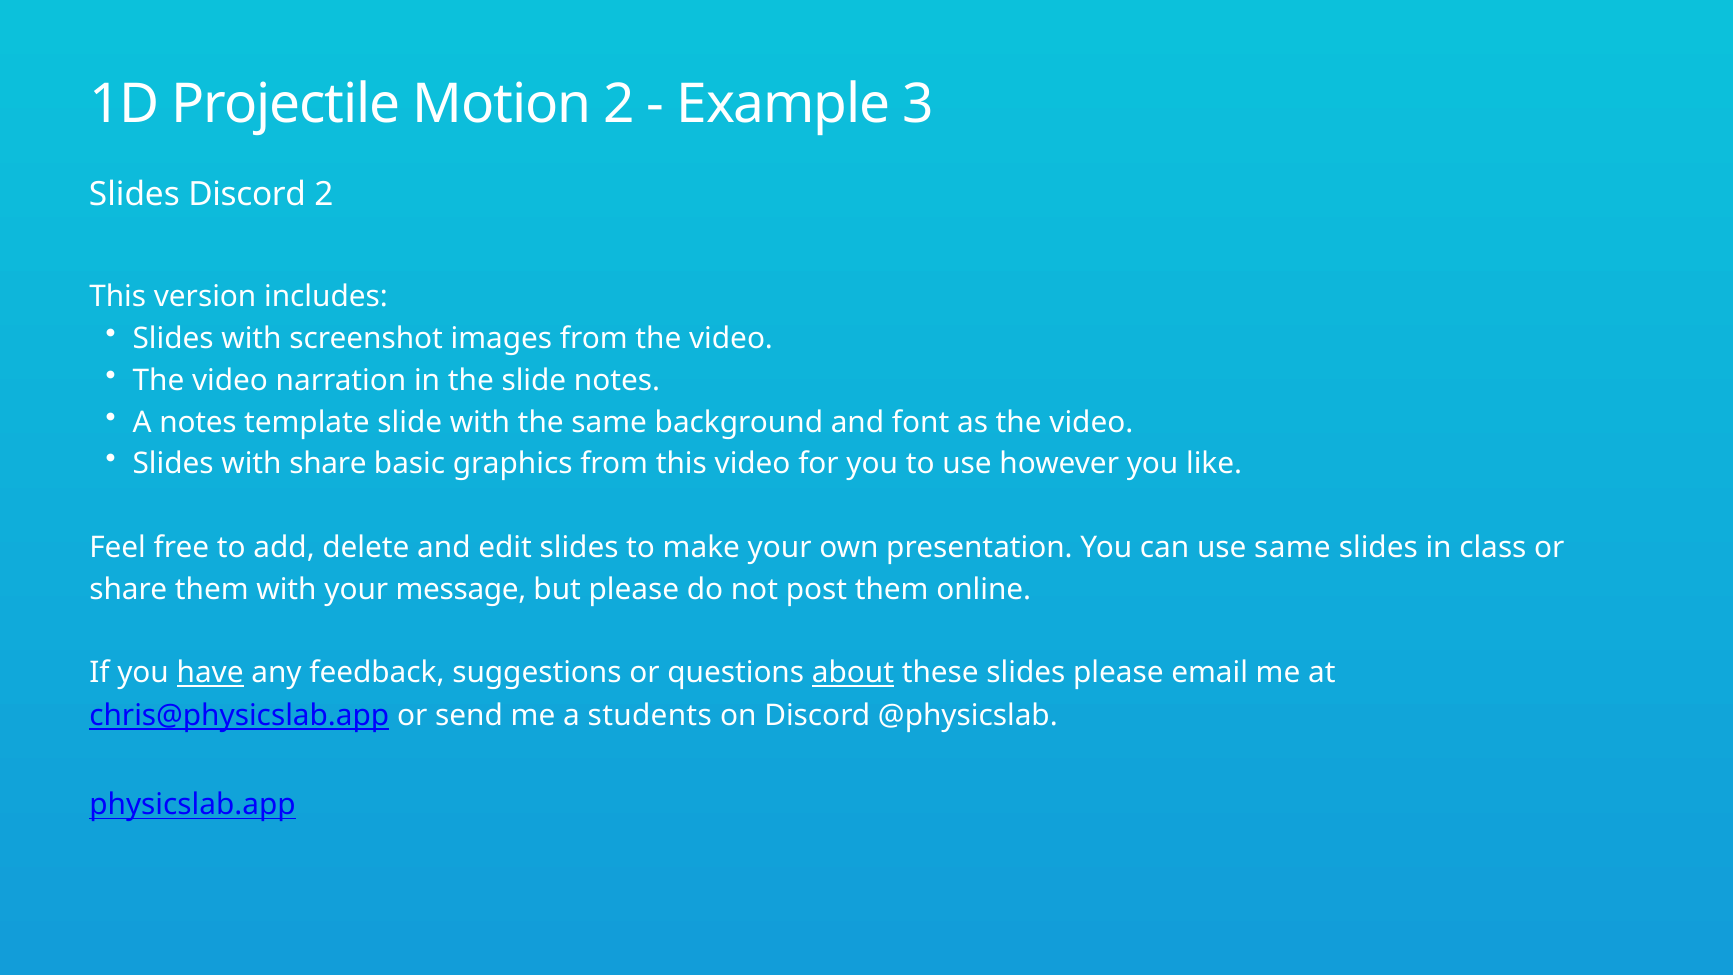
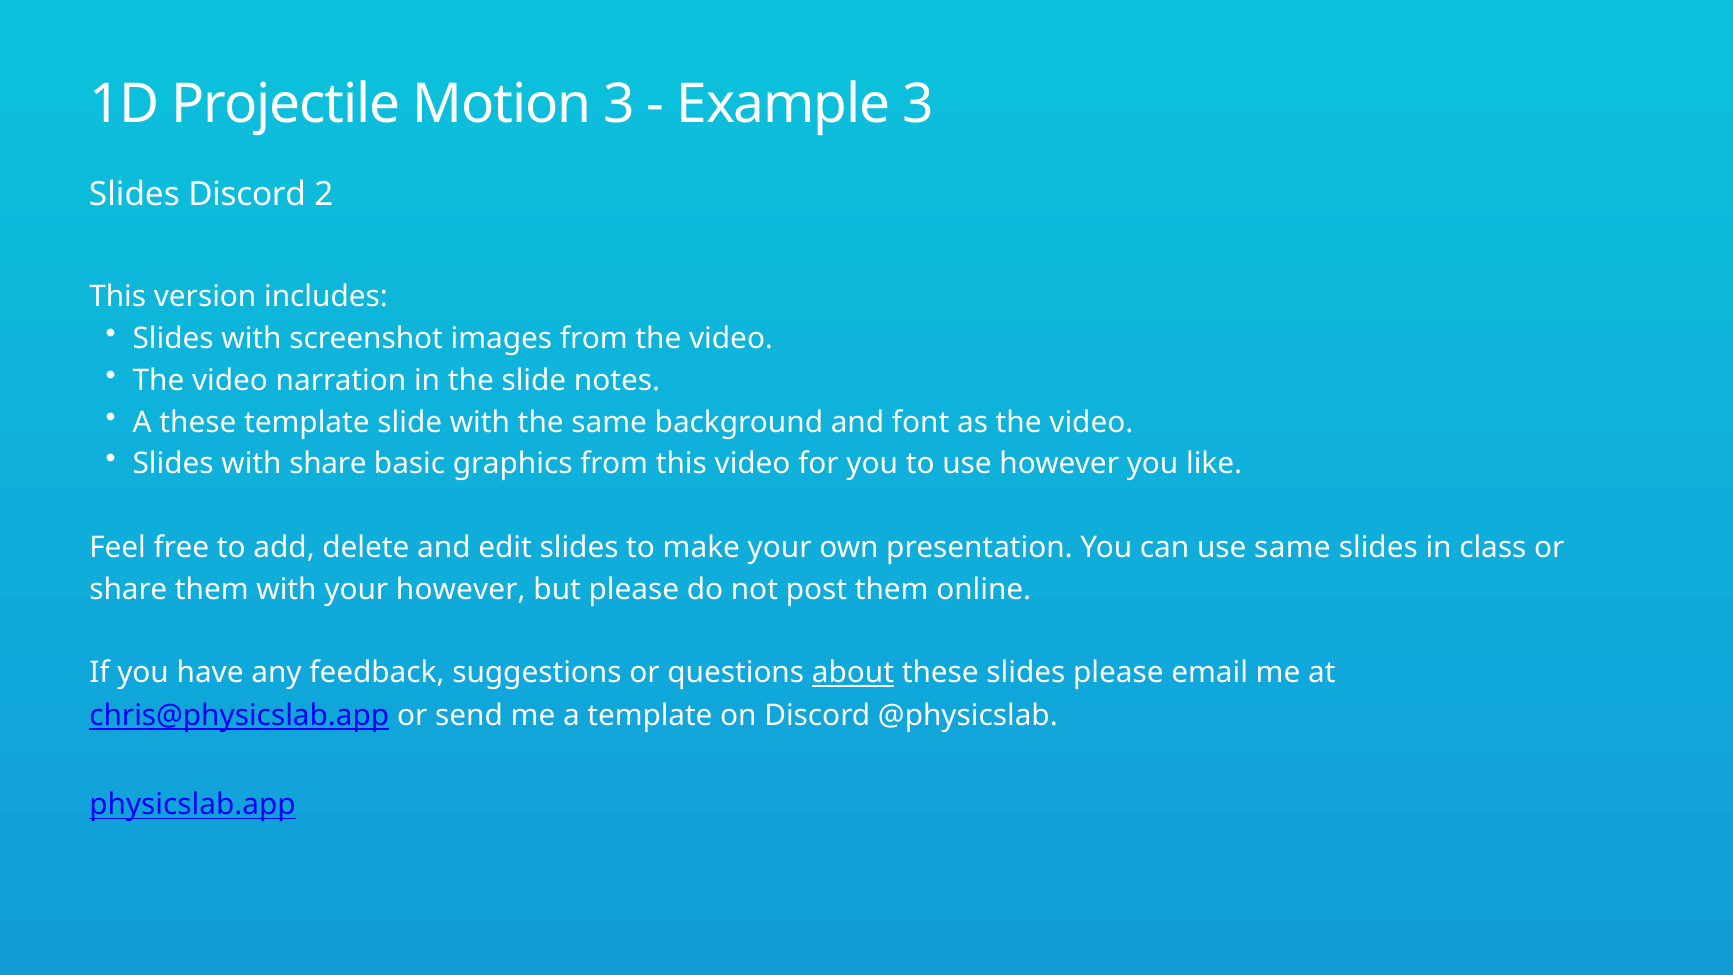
Motion 2: 2 -> 3 (619, 104)
A notes: notes -> these (198, 422)
your message: message -> however (461, 589)
have underline: present -> none (210, 673)
a students: students -> template (650, 716)
